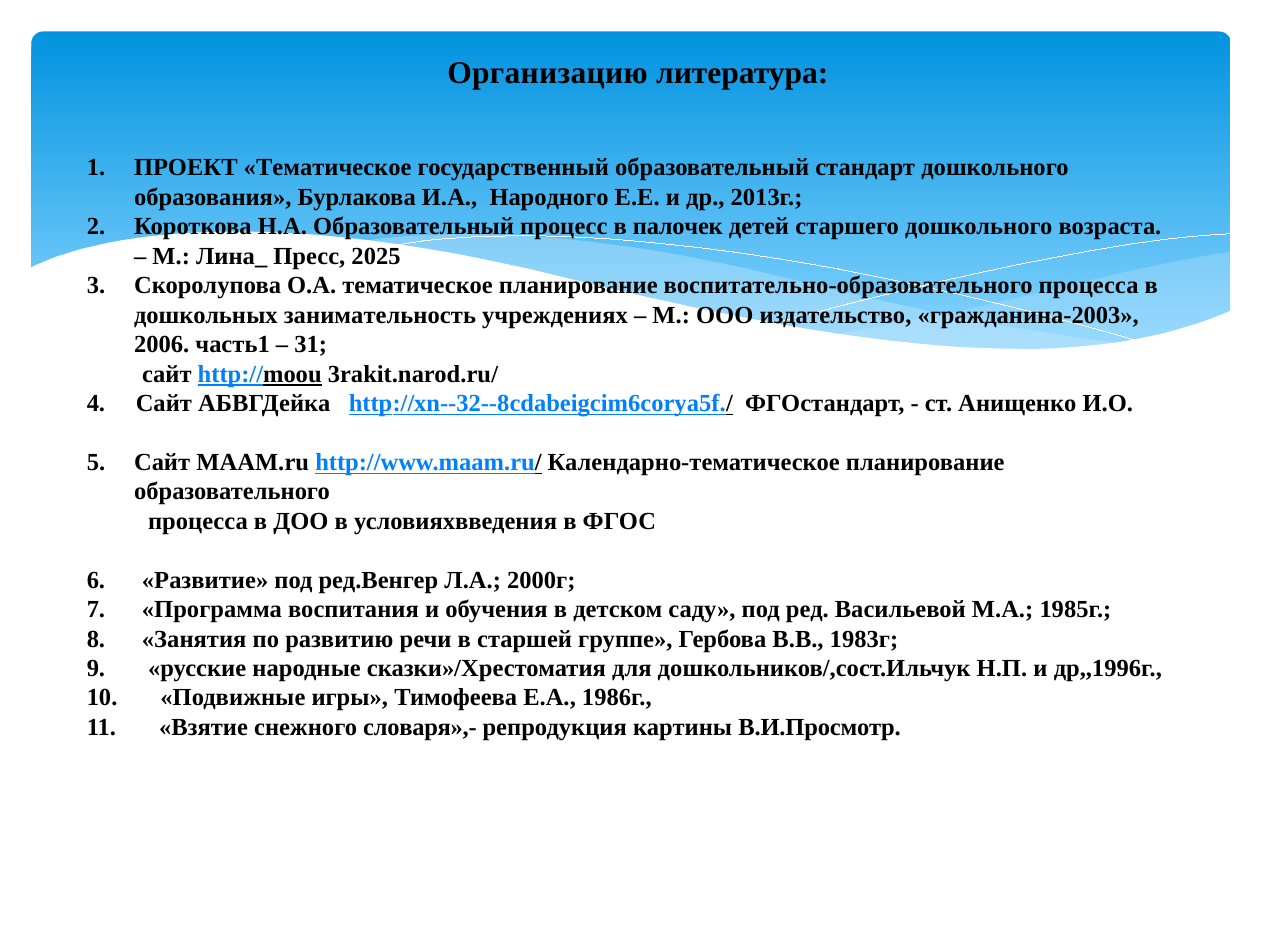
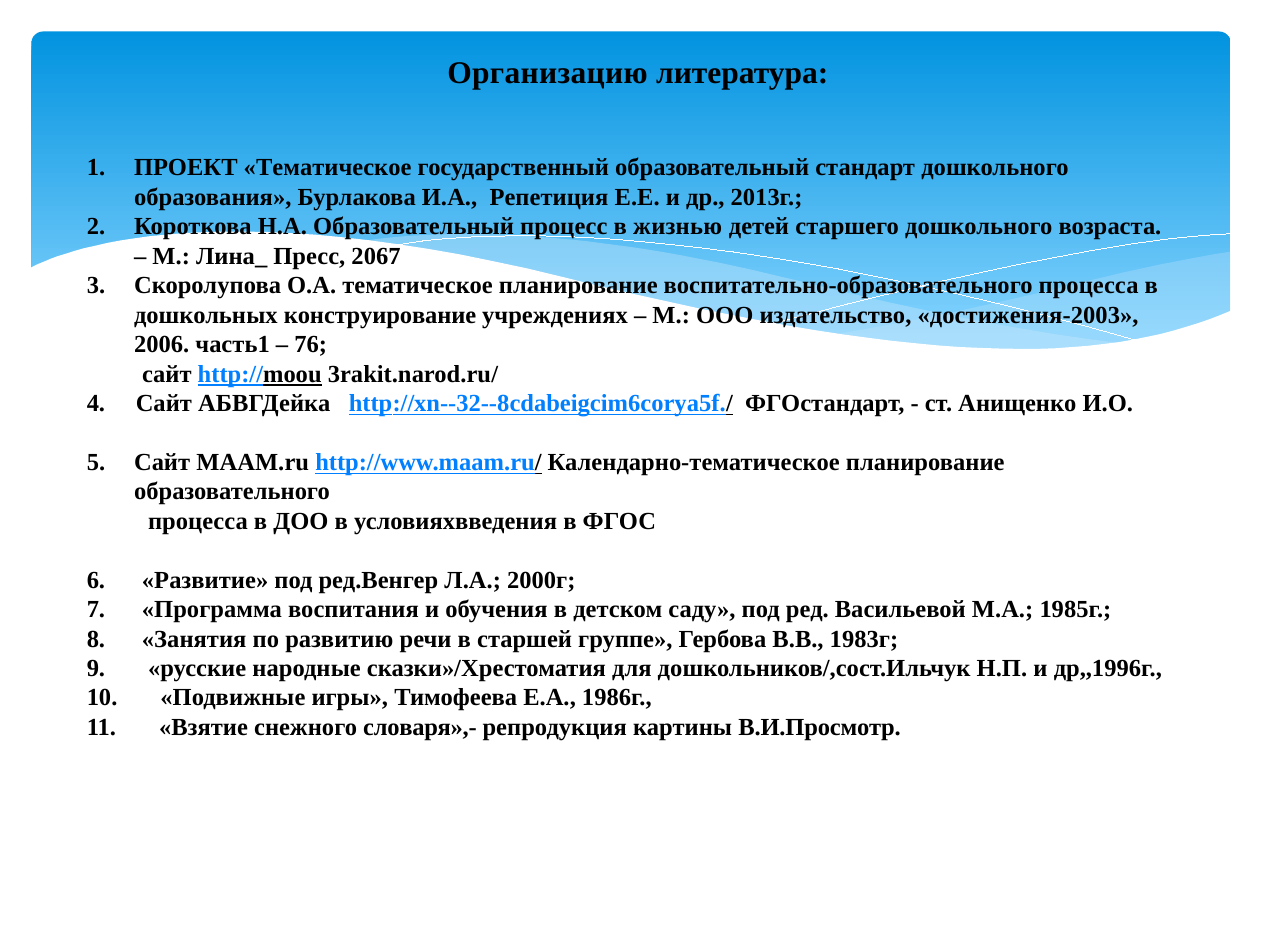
Народного: Народного -> Репетиция (549, 197)
палочек: палочек -> жизнью (678, 227)
2025: 2025 -> 2067 (376, 256)
занимательность: занимательность -> конструирование (380, 315)
гражданина-2003: гражданина-2003 -> достижения-2003 (1028, 315)
31: 31 -> 76 (311, 344)
